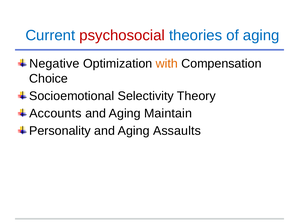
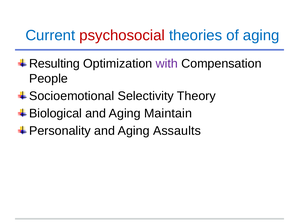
Negative: Negative -> Resulting (54, 64)
with colour: orange -> purple (167, 64)
Choice: Choice -> People (49, 79)
Accounts: Accounts -> Biological (55, 114)
